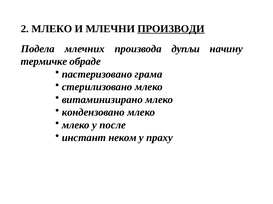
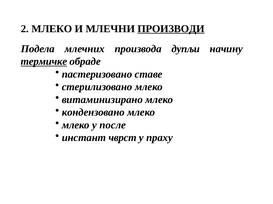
термичке underline: none -> present (44, 62)
грама: грама -> ставе (149, 74)
неком: неком -> чврст (123, 138)
